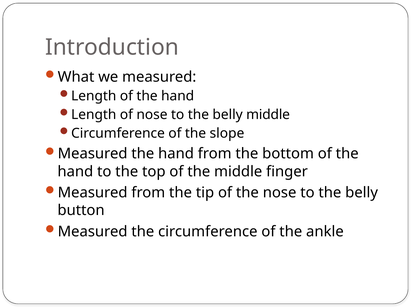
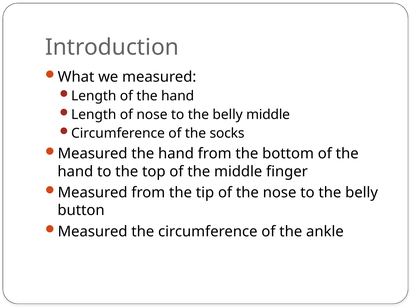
slope: slope -> socks (227, 133)
